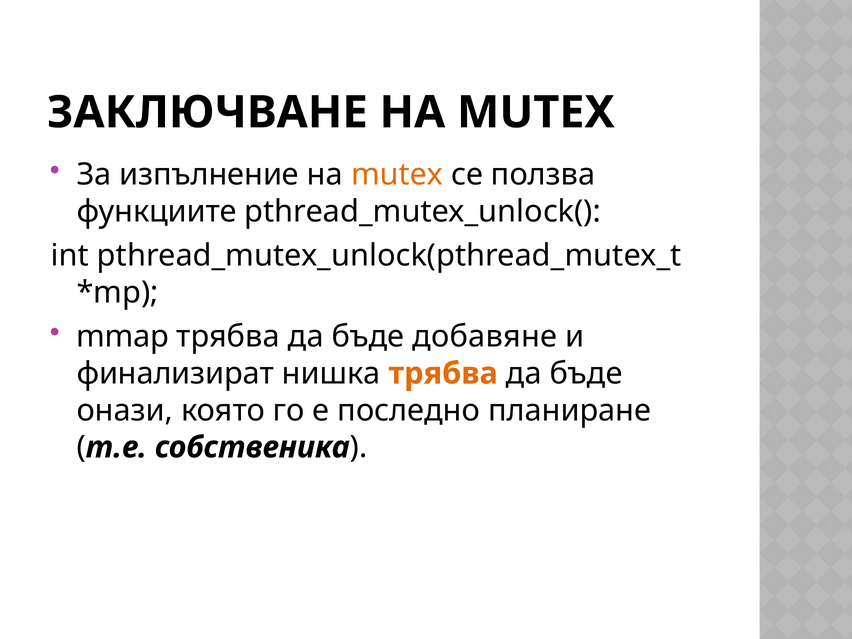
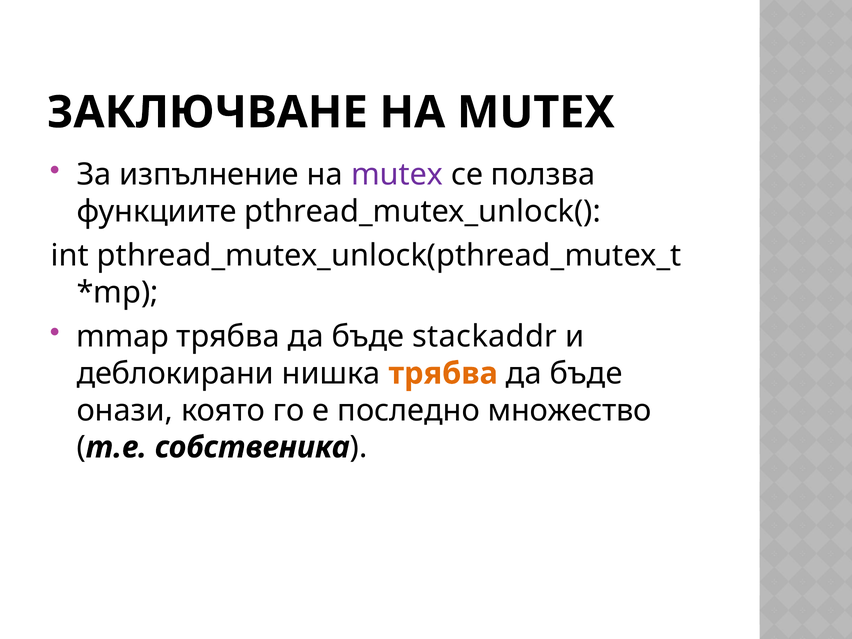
mutex colour: orange -> purple (397, 175)
добавяне: добавяне -> stackaddr (485, 337)
финализират: финализират -> деблокирани (175, 373)
планиране: планиране -> множество (570, 410)
